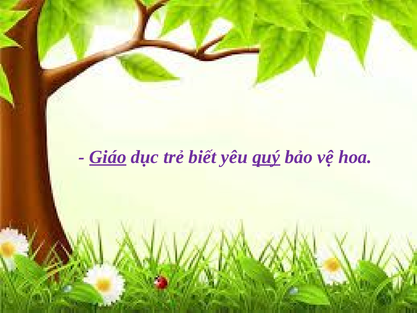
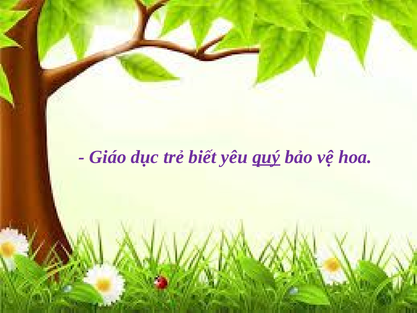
Giáo underline: present -> none (108, 157)
